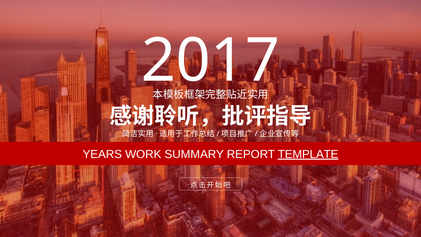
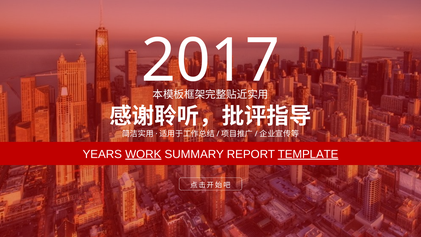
WORK underline: none -> present (143, 154)
